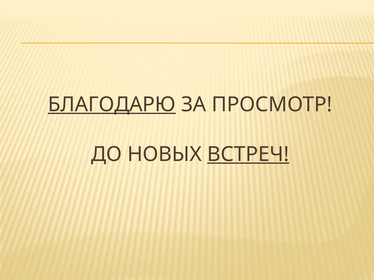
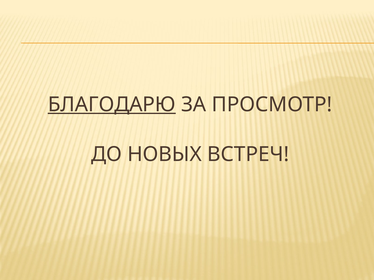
ВСТРЕЧ underline: present -> none (248, 154)
